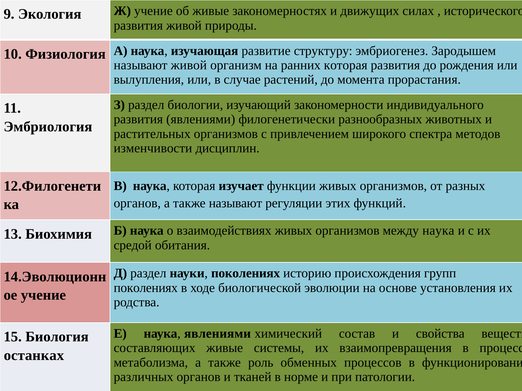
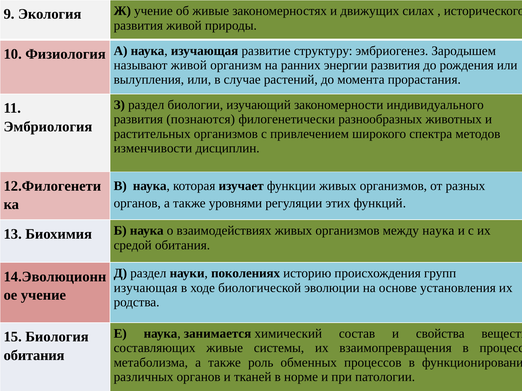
ранних которая: которая -> энергии (346, 65)
развития явлениями: явлениями -> познаются (201, 119)
также называют: называют -> уровнями (235, 203)
поколениях: поколениях -> изучающая (146, 288)
наука явлениями: явлениями -> занимается (218, 334)
останках: останках -> обитания (34, 356)
